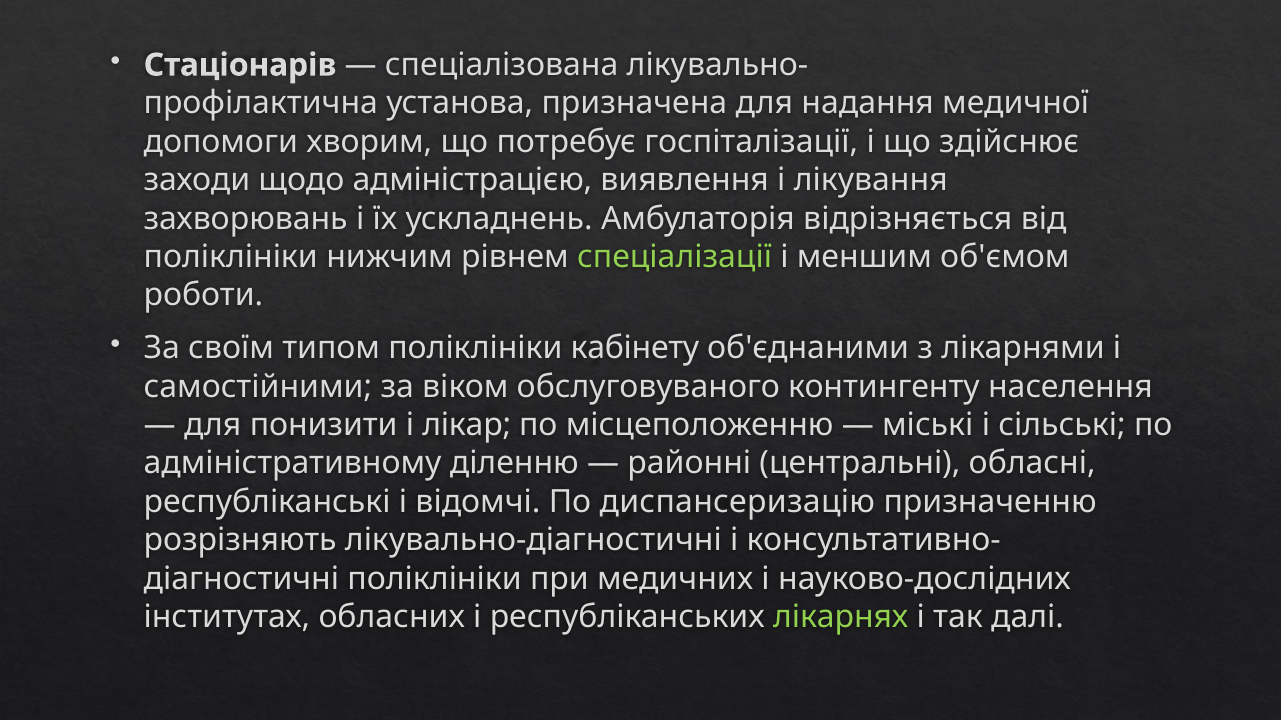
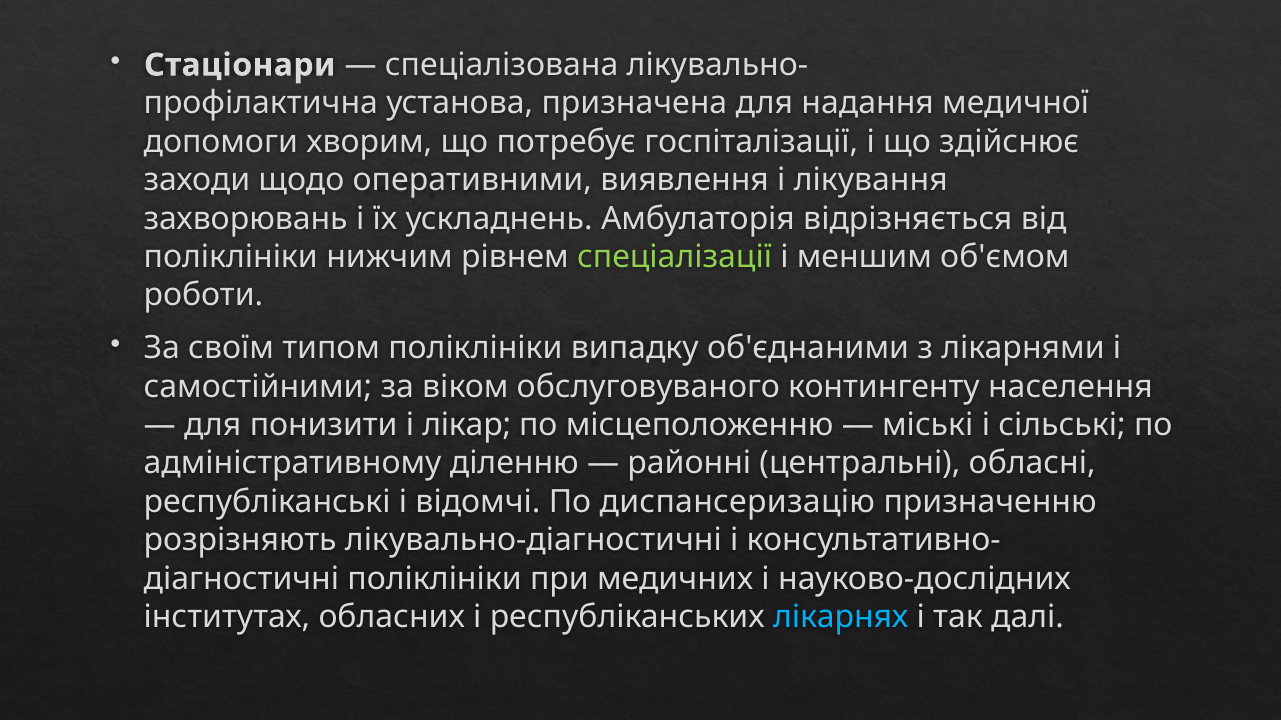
Стаціонарів: Стаціонарів -> Стаціонари (240, 65)
адміністрацією: адміністрацією -> оперативними (472, 180)
кабінету: кабінету -> випадку (635, 348)
лікарнях colour: light green -> light blue (841, 618)
